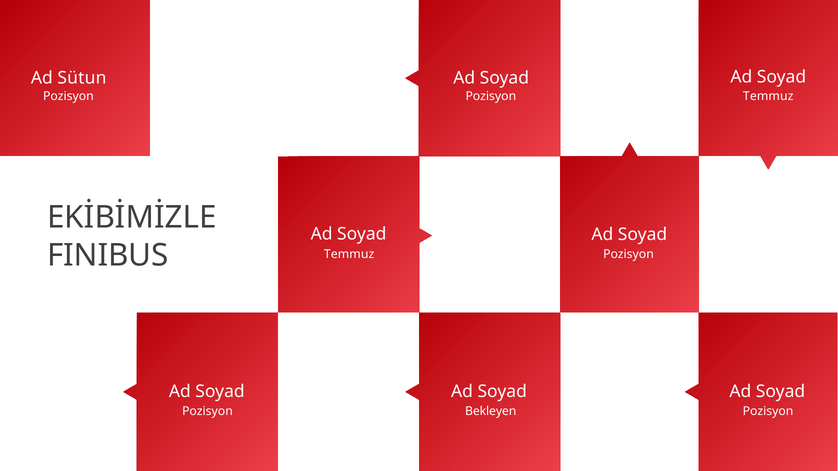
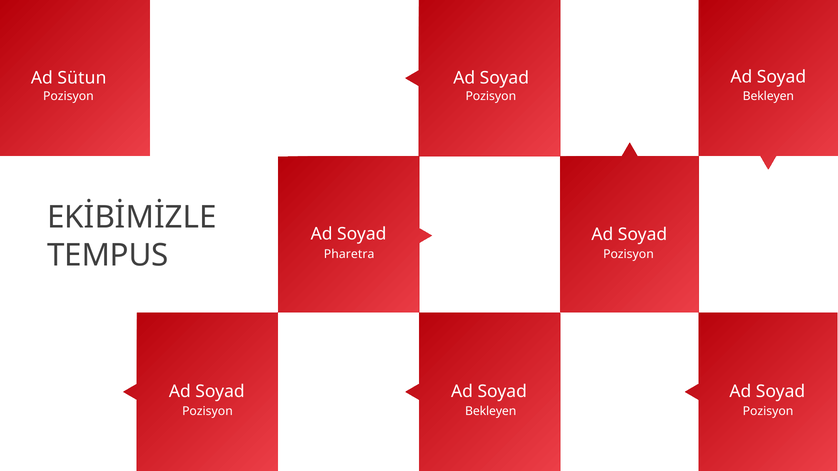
Pozisyon Pozisyon Temmuz: Temmuz -> Bekleyen (768, 97)
FINIBUS: FINIBUS -> TEMPUS (108, 255)
Temmuz: Temmuz -> Pharetra (349, 254)
